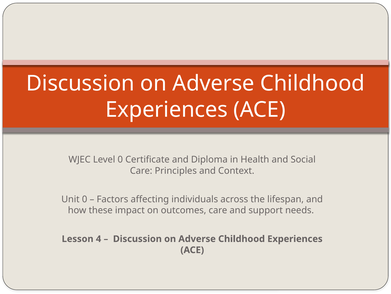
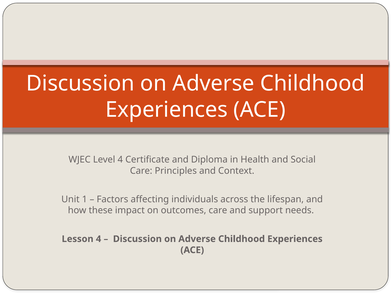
Level 0: 0 -> 4 (120, 159)
Unit 0: 0 -> 1 (85, 199)
